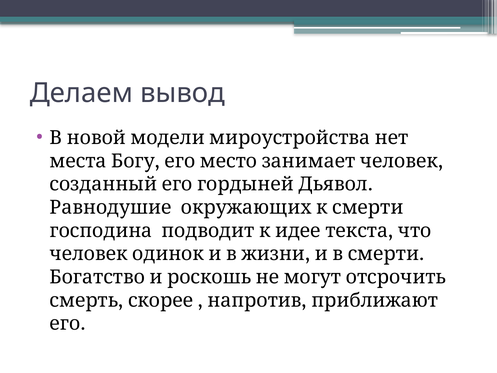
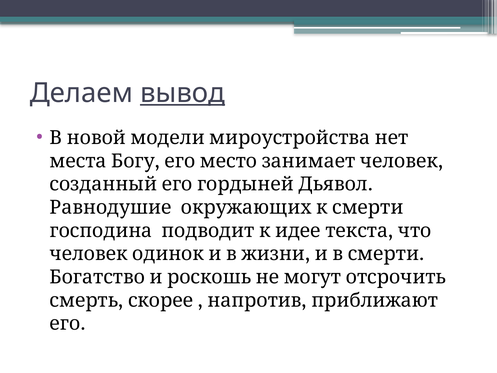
вывод underline: none -> present (183, 93)
